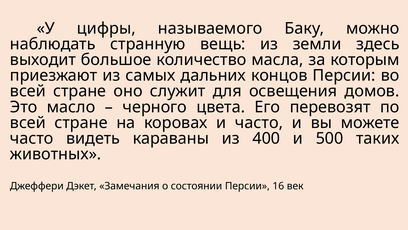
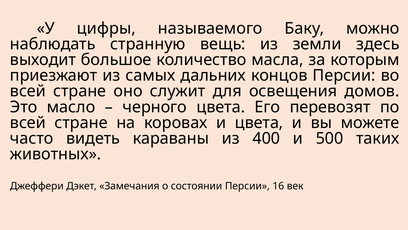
и часто: часто -> цвета (259, 123)
